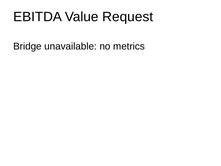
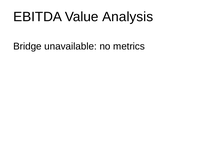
Request: Request -> Analysis (128, 17)
